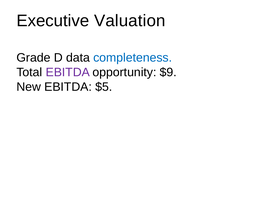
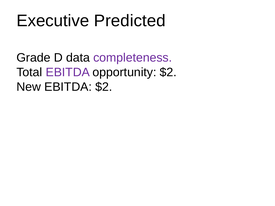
Valuation: Valuation -> Predicted (130, 21)
completeness colour: blue -> purple (133, 58)
opportunity $9: $9 -> $2 (168, 72)
EBITDA $5: $5 -> $2 (104, 87)
